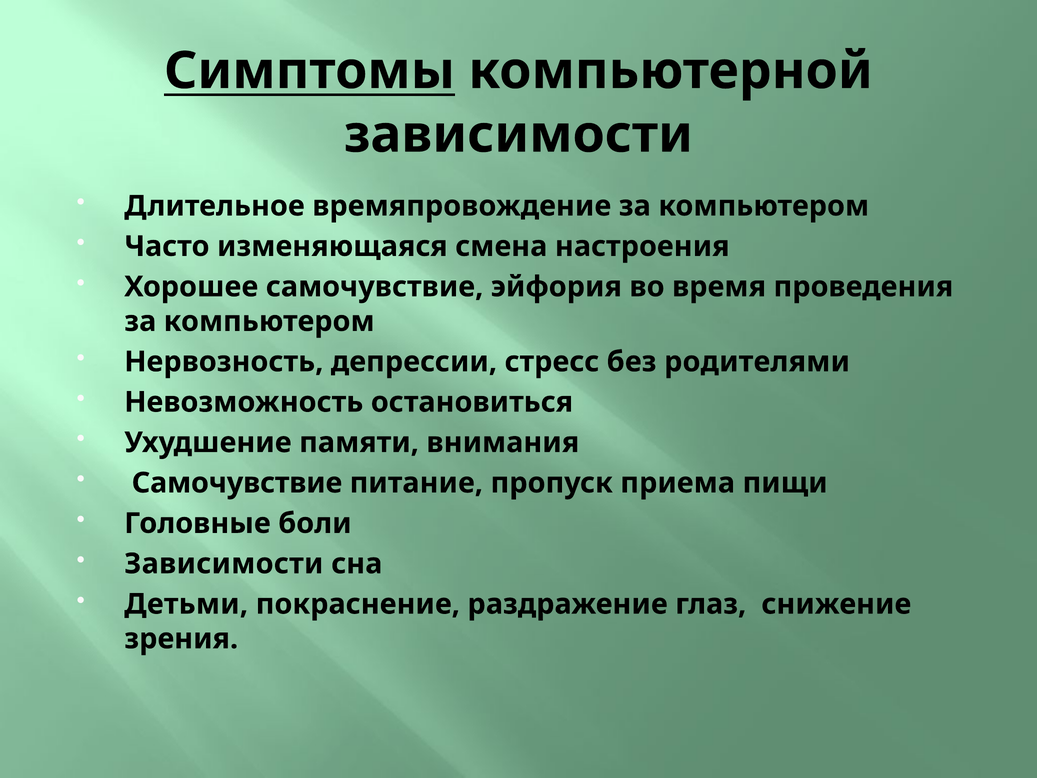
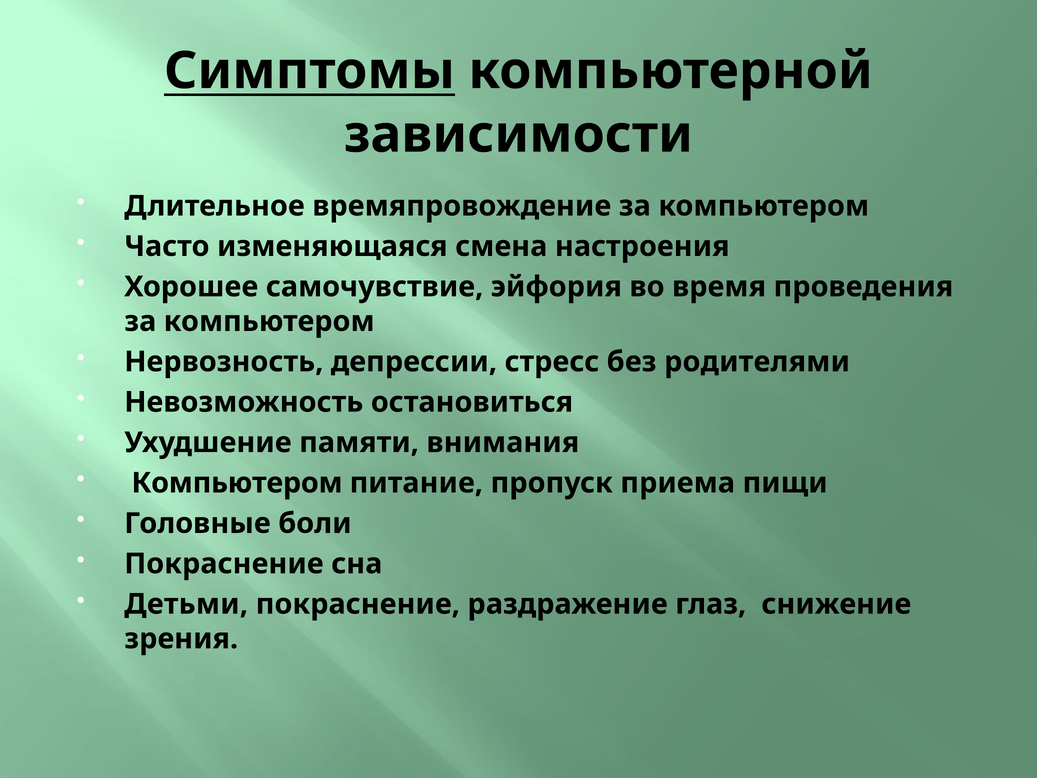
Самочувствие: Самочувствие -> Компьютером (237, 483)
Зависимости: Зависимости -> Покраснение (224, 564)
